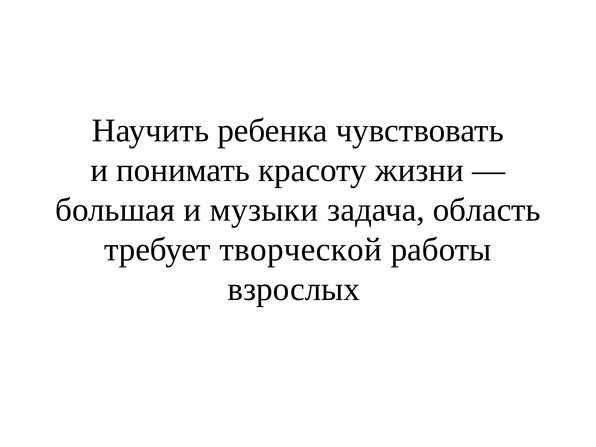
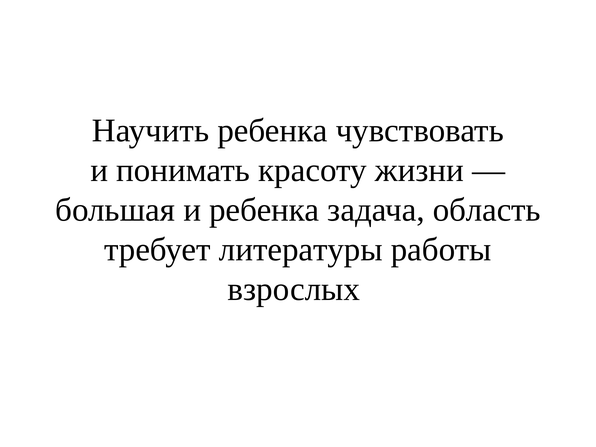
и музыки: музыки -> ребенка (264, 210)
творческой: творческой -> литературы (301, 250)
